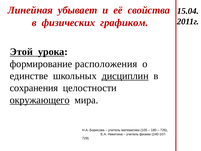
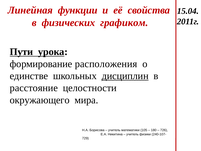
убывает: убывает -> функции (78, 10)
Этой: Этой -> Пути (21, 52)
сохранения: сохранения -> расстояние (34, 88)
окружающего underline: present -> none (40, 100)
